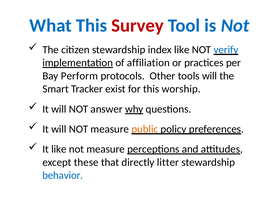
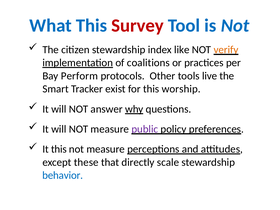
verify colour: blue -> orange (226, 50)
affiliation: affiliation -> coalitions (148, 63)
tools will: will -> live (210, 76)
public colour: orange -> purple (145, 129)
It like: like -> this (59, 149)
litter: litter -> scale (168, 162)
